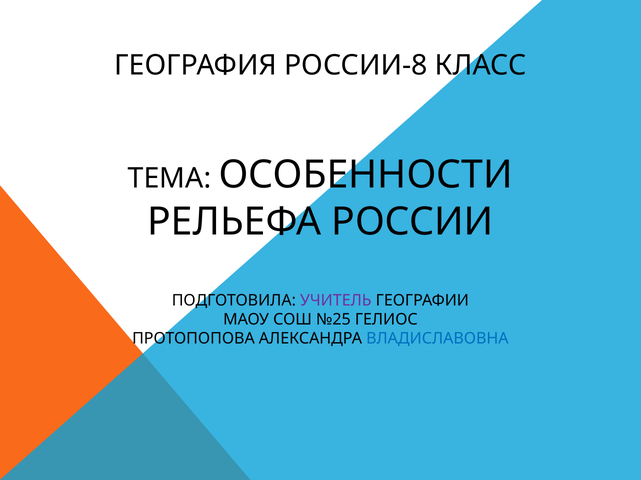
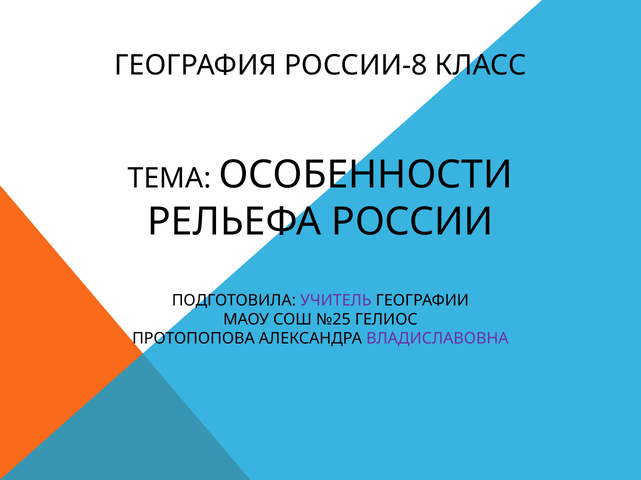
ВЛАДИСЛАВОВНА colour: blue -> purple (437, 339)
